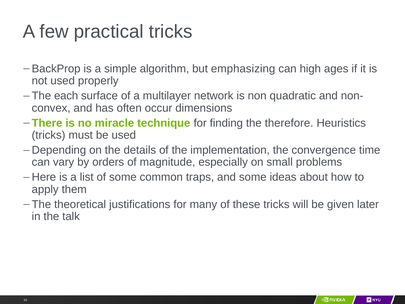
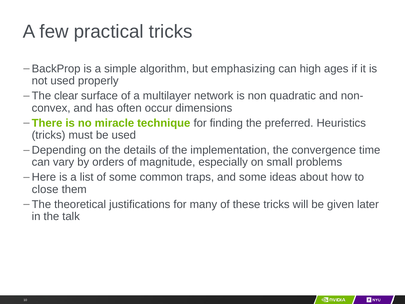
each: each -> clear (66, 96)
therefore: therefore -> preferred (289, 123)
apply: apply -> close (45, 189)
